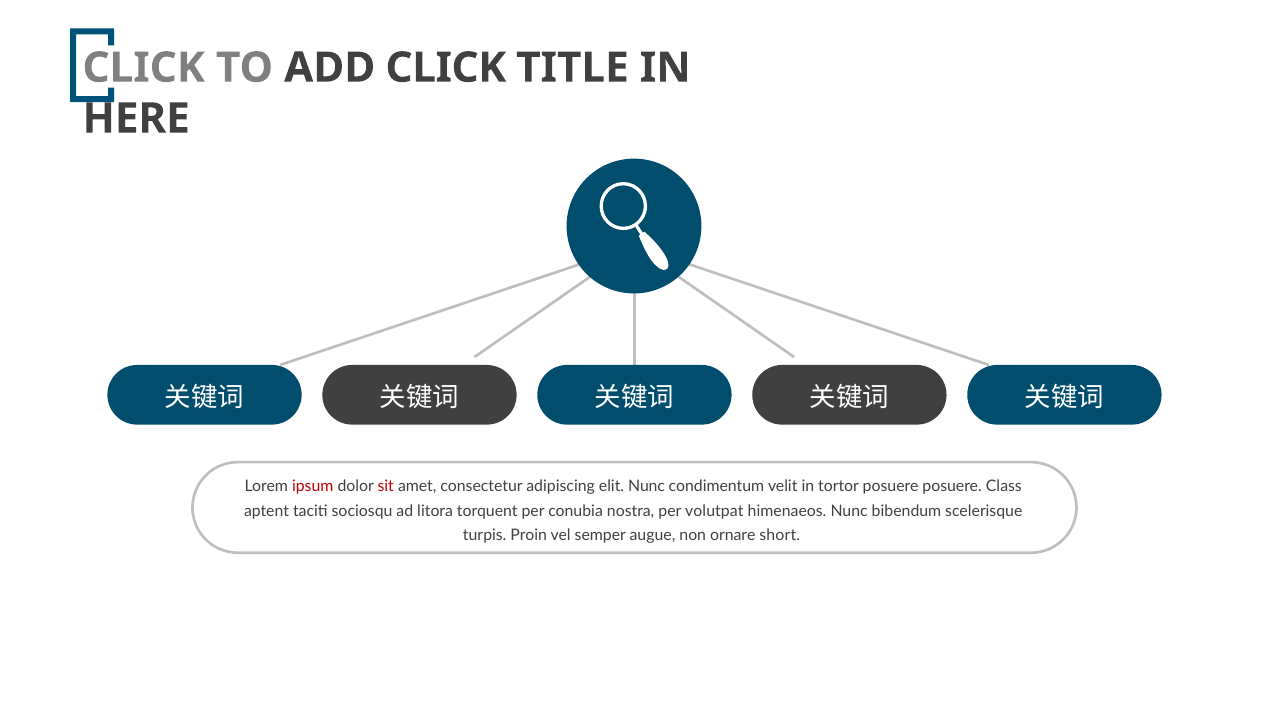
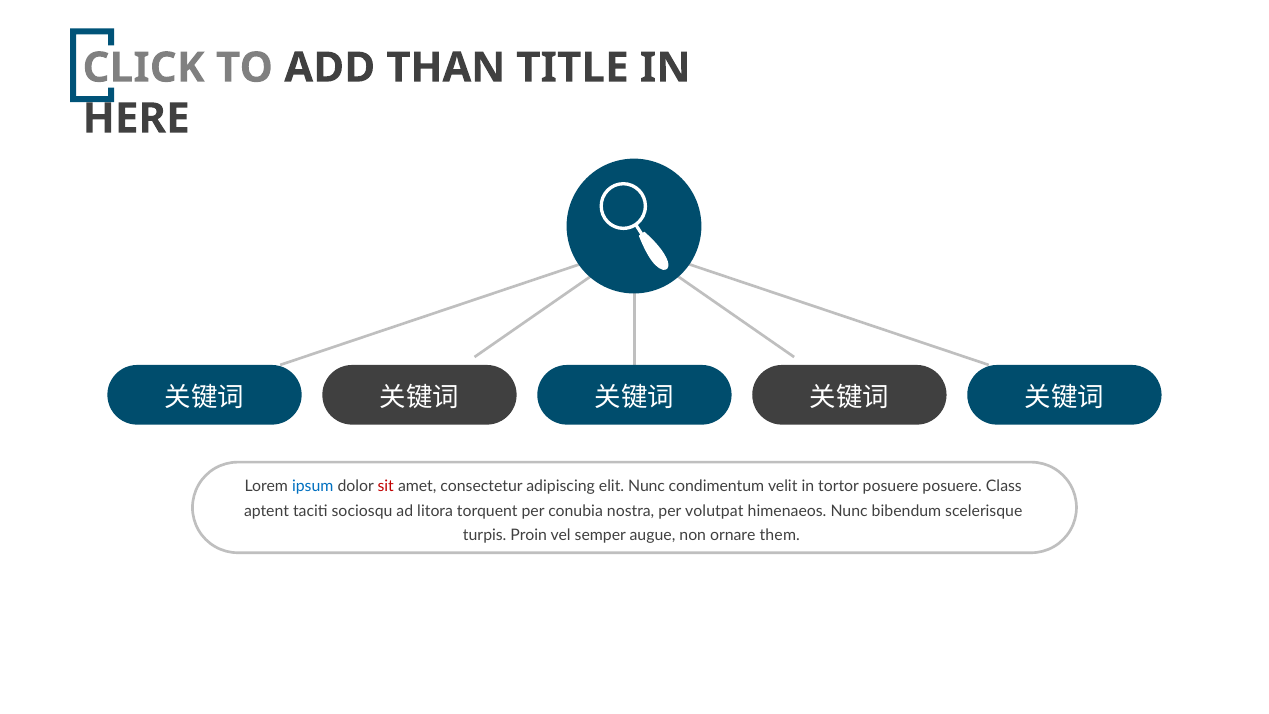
ADD CLICK: CLICK -> THAN (446, 68)
ipsum colour: red -> blue (313, 486)
short: short -> them (780, 535)
